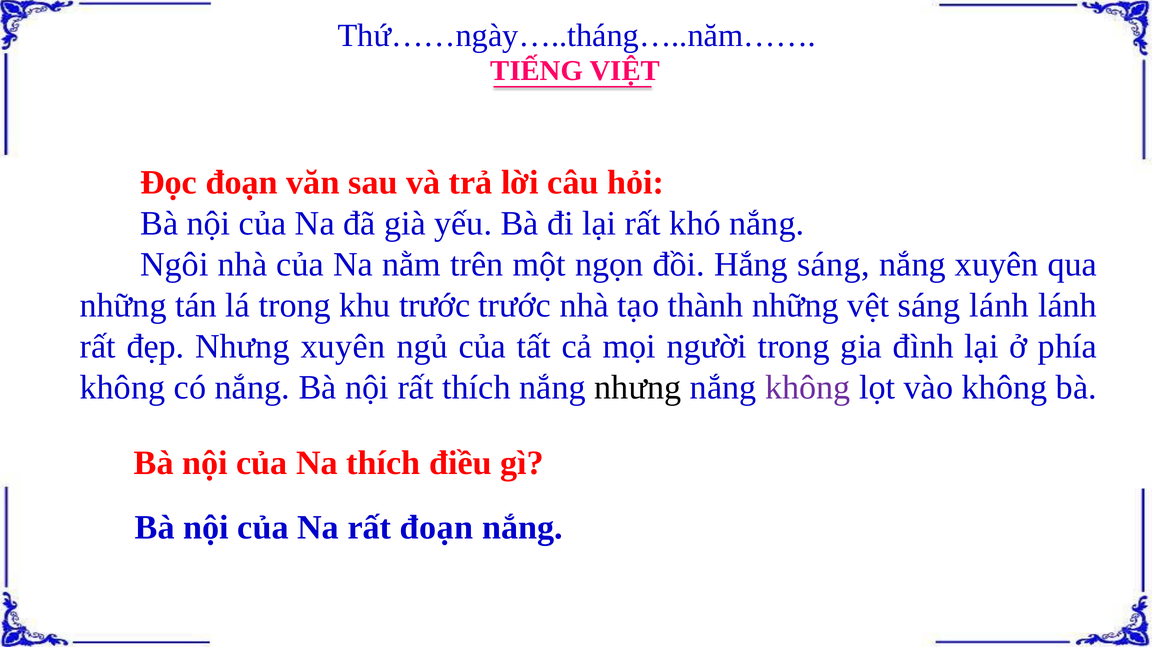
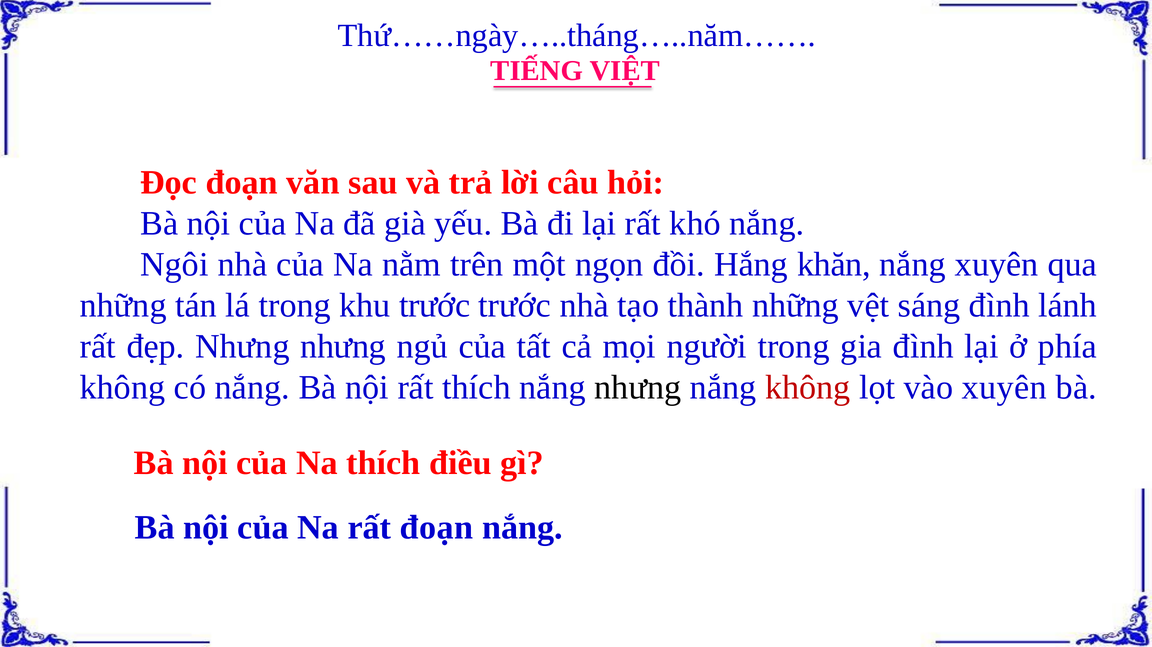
Hắng sáng: sáng -> khăn (834, 264)
sáng lánh: lánh -> đình (999, 305)
Nhưng xuyên: xuyên -> nhưng (343, 346)
không colour: purple -> red (808, 387)
vào không: không -> xuyên (1004, 387)
